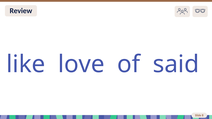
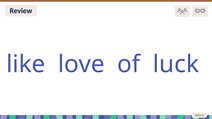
said: said -> luck (176, 64)
